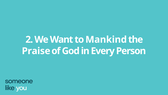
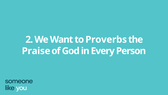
Mankind: Mankind -> Proverbs (106, 39)
